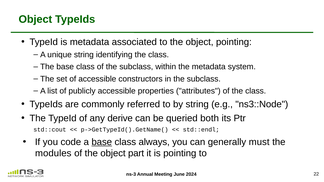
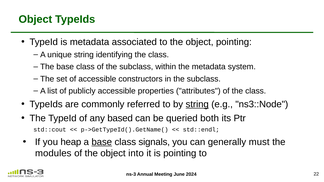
string underline: none -> present (197, 104)
derive: derive -> based (120, 118)
code: code -> heap (71, 142)
always: always -> signals (154, 142)
part: part -> into (136, 153)
